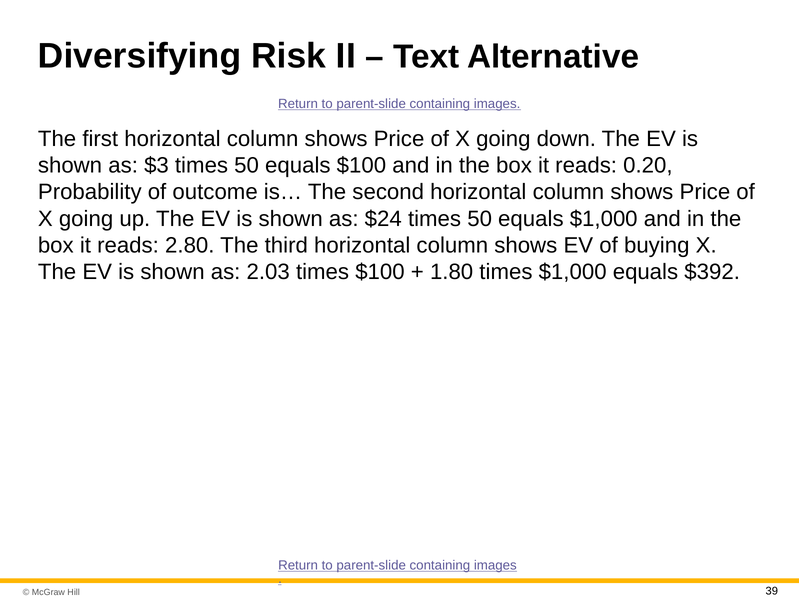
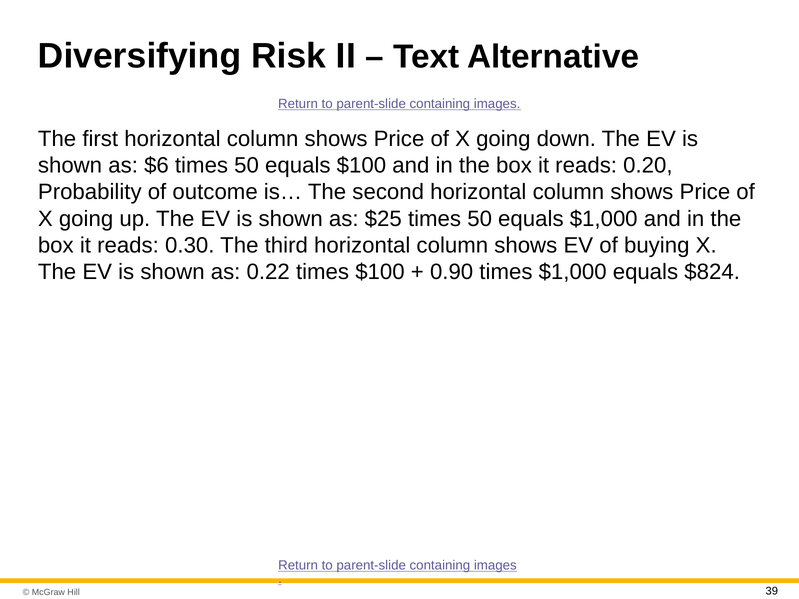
$3: $3 -> $6 (156, 165)
$24: $24 -> $25 (383, 219)
2.80: 2.80 -> 0.30 (190, 245)
2.03: 2.03 -> 0.22 (268, 272)
1.80: 1.80 -> 0.90 (452, 272)
$392: $392 -> $824 (712, 272)
